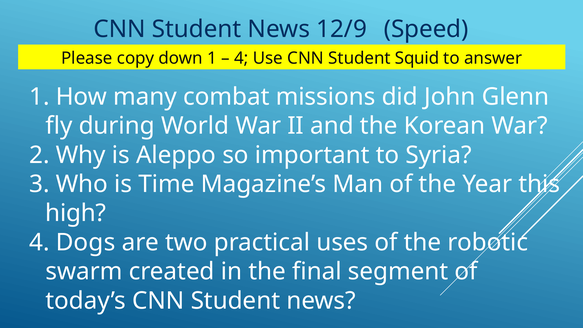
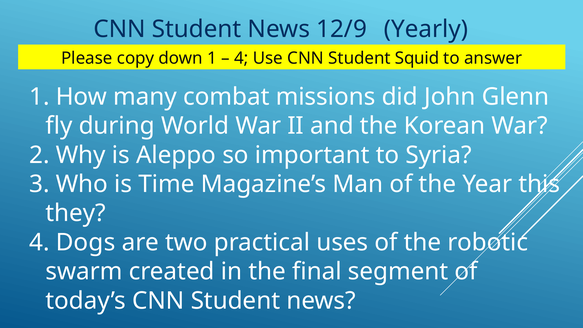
Speed: Speed -> Yearly (426, 29)
high: high -> they (76, 213)
